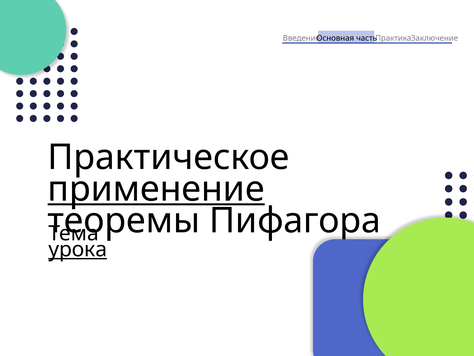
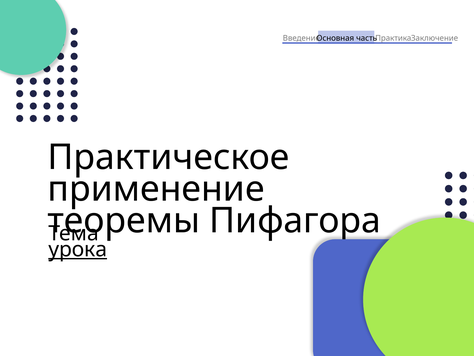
применение underline: present -> none (156, 189)
